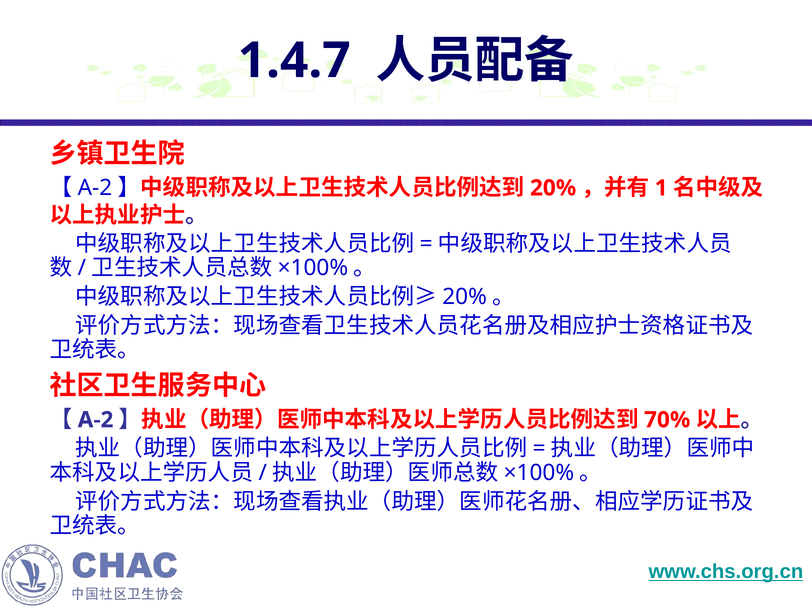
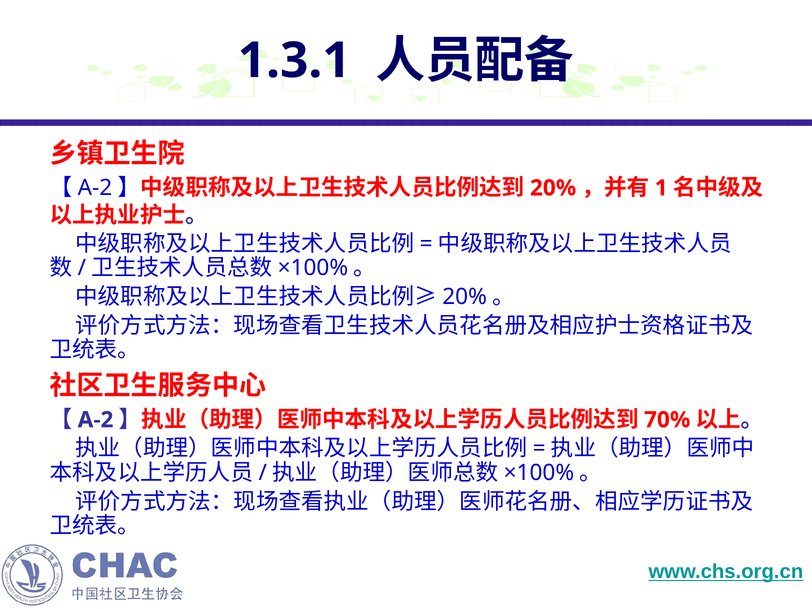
1.4.7: 1.4.7 -> 1.3.1 (294, 61)
